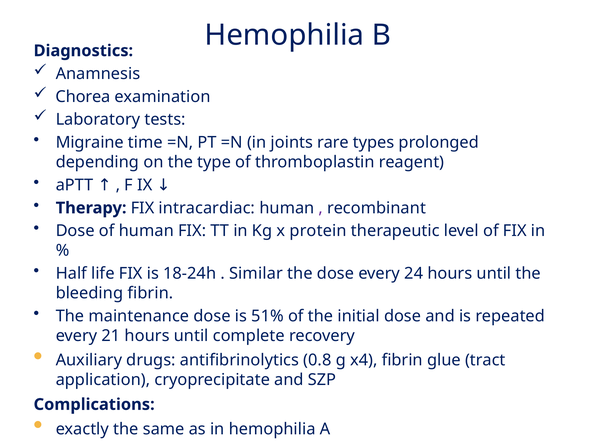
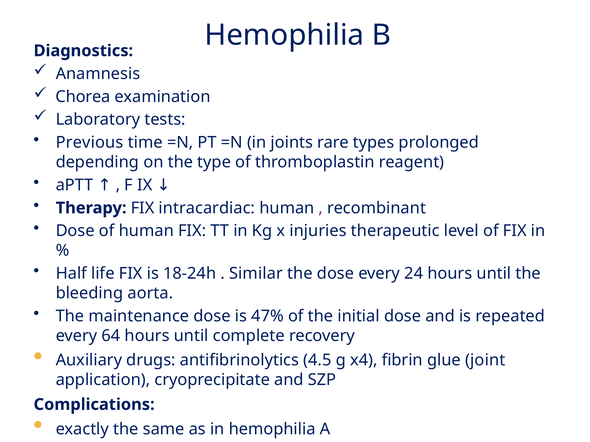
Migraine: Migraine -> Previous (90, 143)
protein: protein -> injuries (318, 231)
bleeding fibrin: fibrin -> aorta (150, 293)
51%: 51% -> 47% (267, 316)
21: 21 -> 64 (111, 336)
0.8: 0.8 -> 4.5 (317, 361)
tract: tract -> joint (485, 361)
